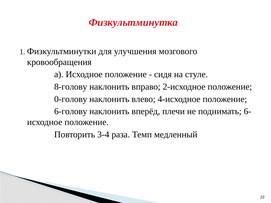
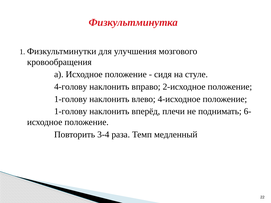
8-голову: 8-голову -> 4-голову (71, 87)
0-голову: 0-голову -> 1-голову (71, 99)
6-голову: 6-голову -> 1-голову (71, 112)
